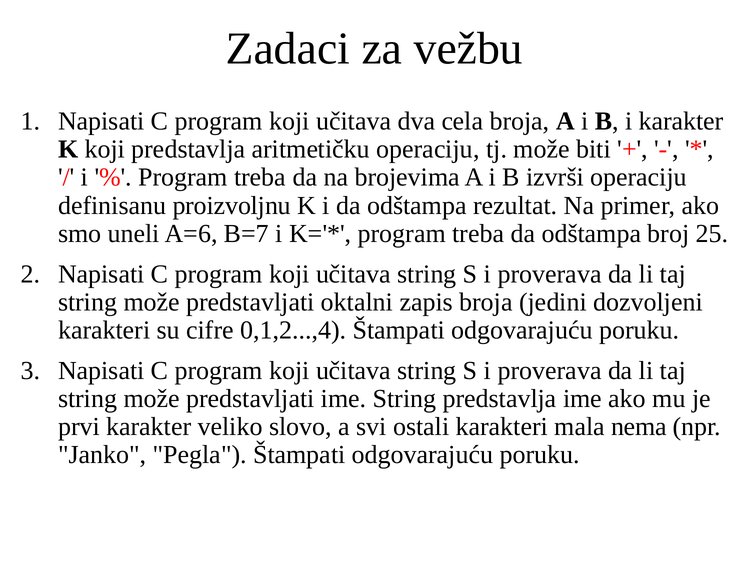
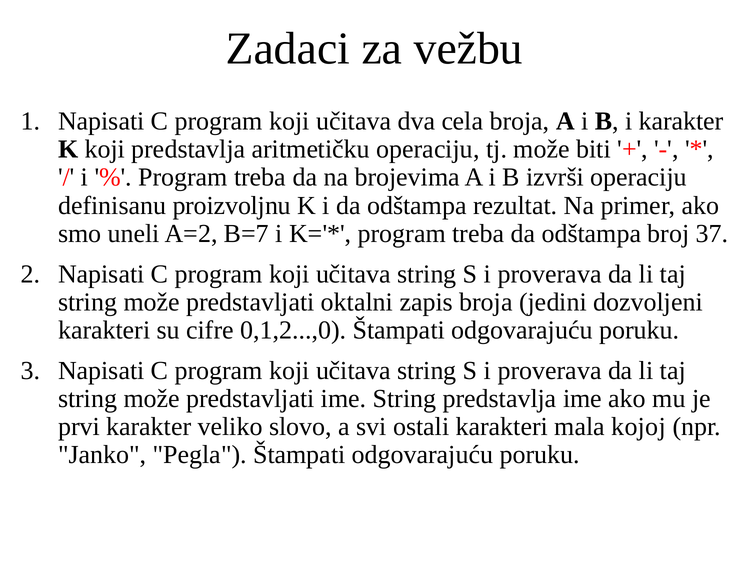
A=6: A=6 -> A=2 (191, 234)
25: 25 -> 37 (712, 234)
0,1,2...,4: 0,1,2...,4 -> 0,1,2...,0 (293, 331)
nema: nema -> kojoj (639, 427)
